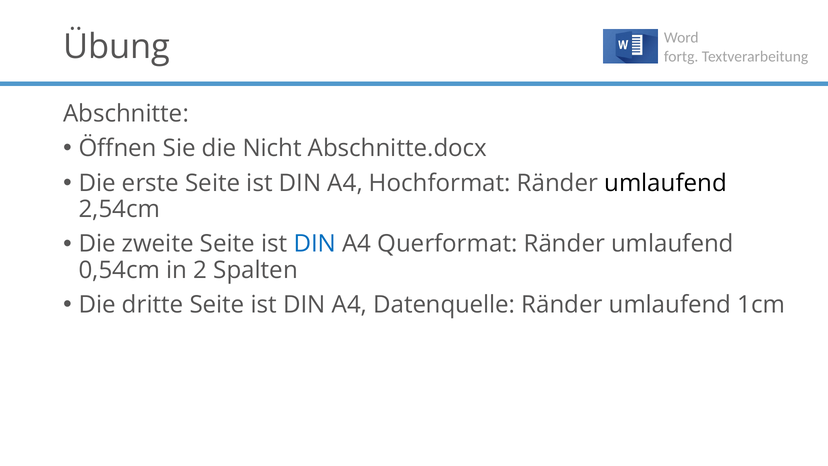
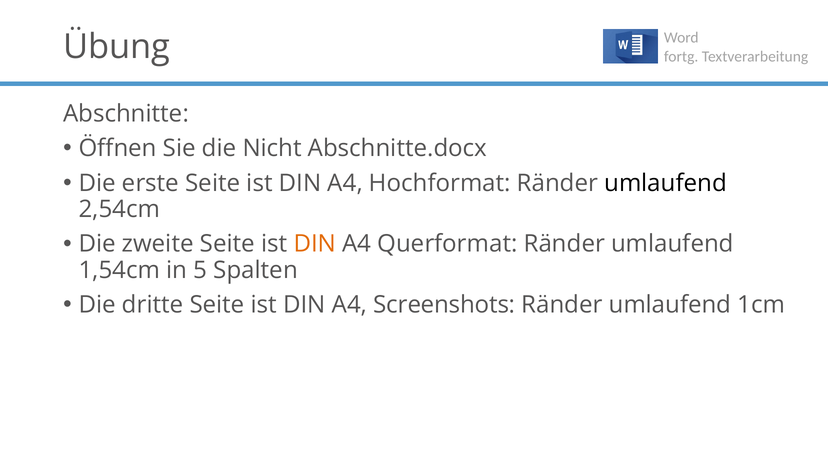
DIN colour: blue -> orange (315, 244)
0,54cm: 0,54cm -> 1,54cm (119, 270)
2: 2 -> 5 (200, 270)
Datenquelle: Datenquelle -> Screenshots (444, 305)
